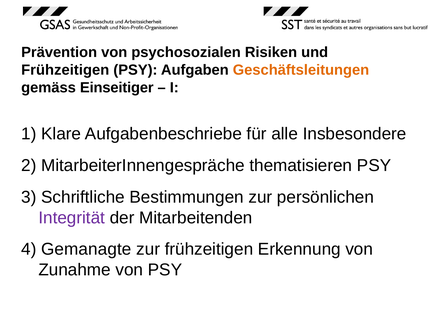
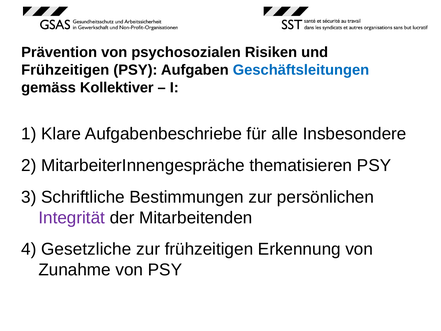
Geschäftsleitungen colour: orange -> blue (301, 70)
Einseitiger: Einseitiger -> Kollektiver (117, 88)
Gemanagte: Gemanagte -> Gesetzliche (86, 249)
